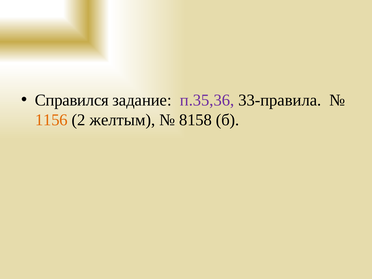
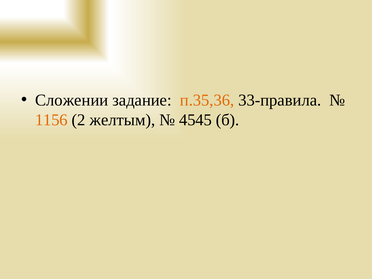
Справился: Справился -> Сложении (72, 100)
п.35,36 colour: purple -> orange (207, 100)
8158: 8158 -> 4545 (196, 120)
